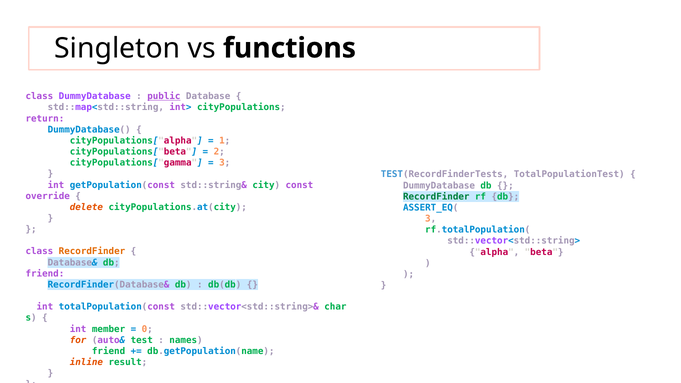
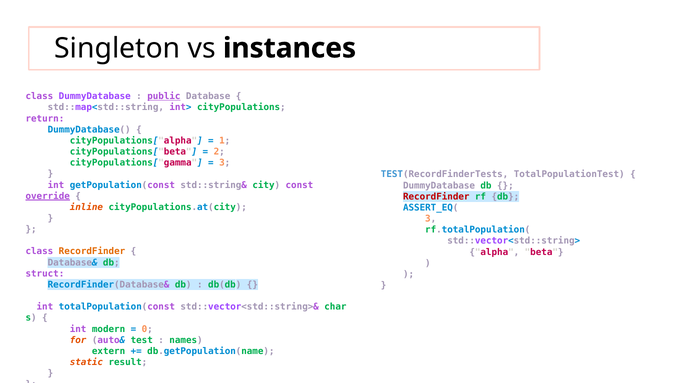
functions: functions -> instances (290, 48)
override underline: none -> present (48, 196)
RecordFinder colour: green -> red (436, 197)
delete: delete -> inline (86, 207)
friend: friend -> struct (45, 274)
member: member -> modern (109, 329)
friend: friend -> extern (109, 351)
inline: inline -> static (86, 362)
